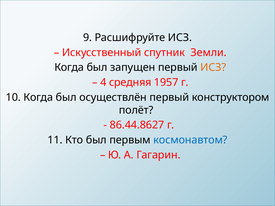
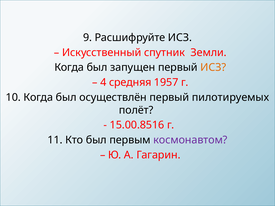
конструктором: конструктором -> пилотируемых (231, 97)
86.44.8627: 86.44.8627 -> 15.00.8516 (137, 125)
космонавтом colour: blue -> purple (190, 140)
